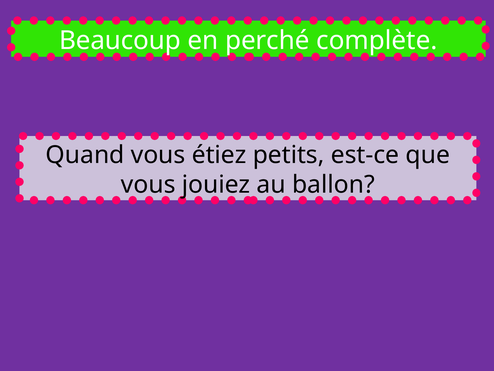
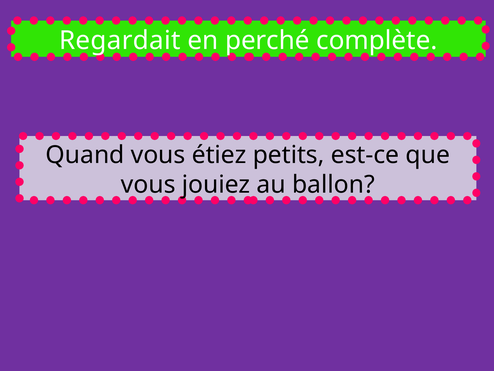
Beaucoup: Beaucoup -> Regardait (120, 40)
